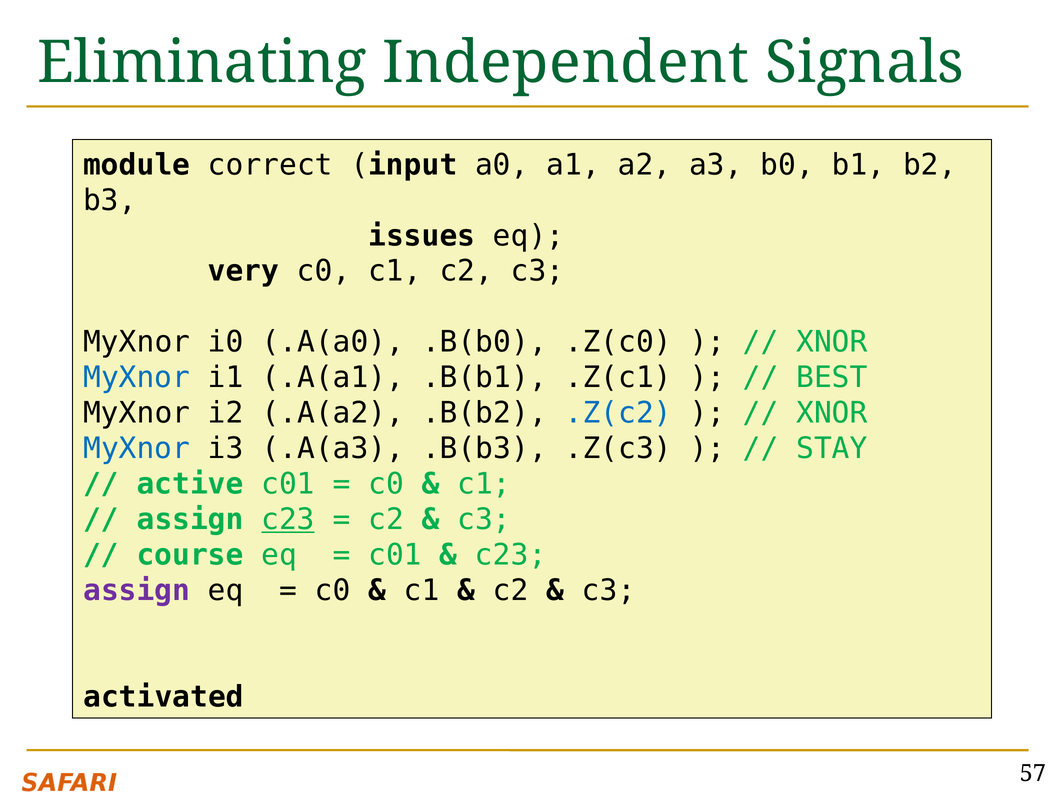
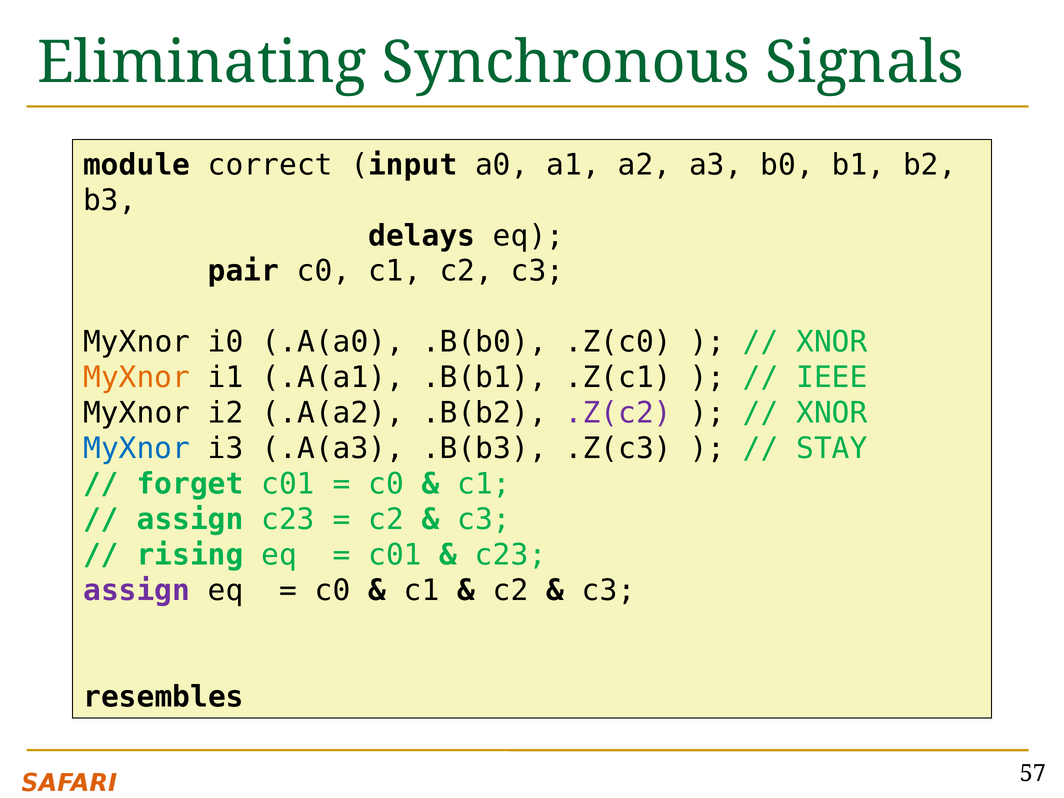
Independent: Independent -> Synchronous (566, 63)
issues: issues -> delays (422, 236)
very: very -> pair (243, 271)
MyXnor colour: blue -> orange (137, 378)
BEST: BEST -> IEEE (832, 378)
.Z(c2 colour: blue -> purple (618, 413)
active: active -> forget (190, 484)
c23 underline: present -> none (288, 520)
course: course -> rising (190, 555)
activated: activated -> resembles (163, 697)
